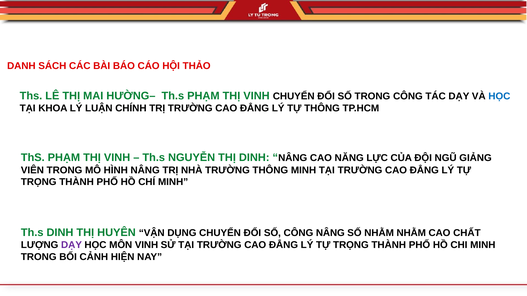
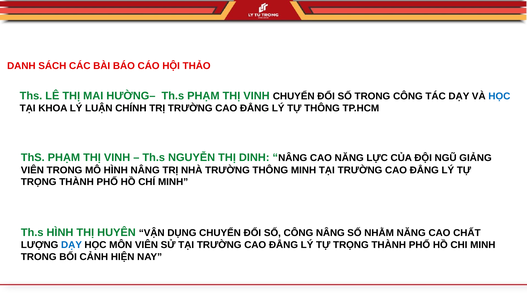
Th.s DINH: DINH -> HÌNH (60, 233)
NHẰM NHẰM: NHẰM -> NĂNG (411, 233)
DẠY colour: purple -> blue (71, 245)
MÔN VINH: VINH -> VIÊN (146, 245)
